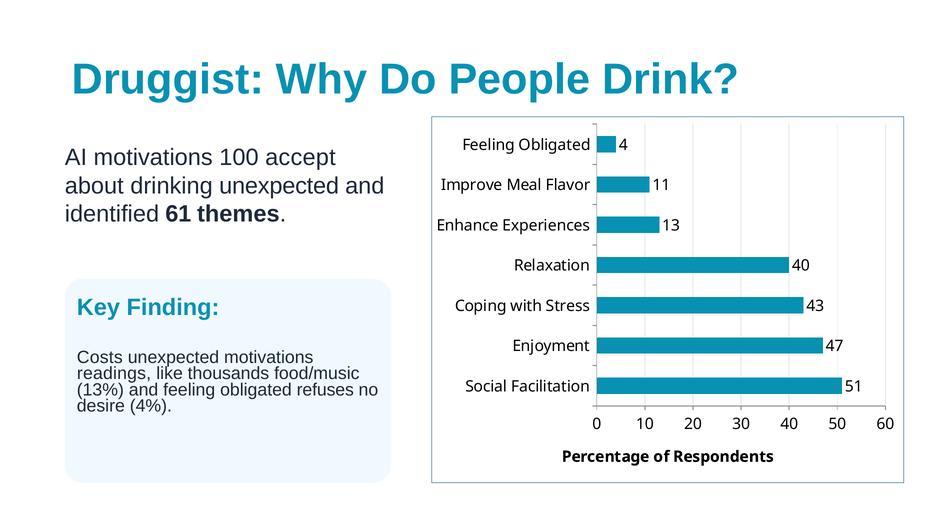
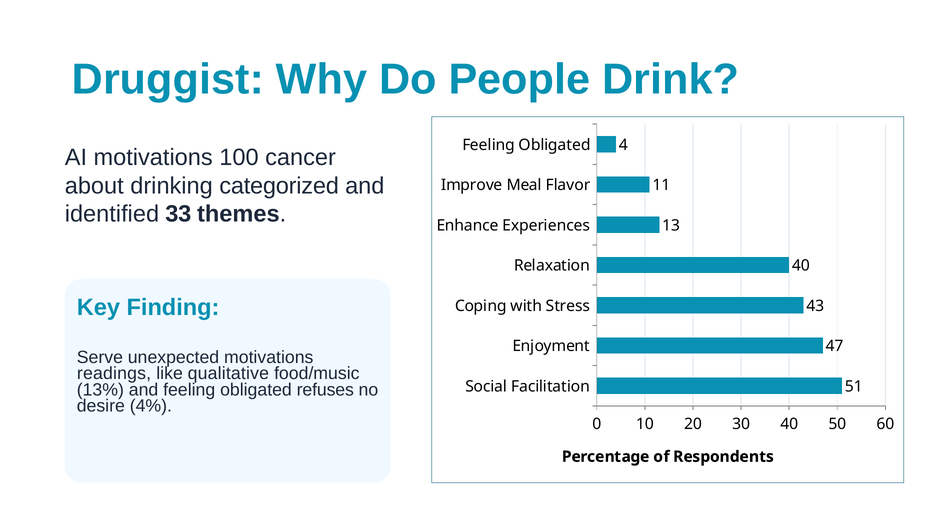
accept: accept -> cancer (301, 157)
drinking unexpected: unexpected -> categorized (279, 186)
61: 61 -> 33 (178, 214)
Costs: Costs -> Serve (100, 357)
thousands: thousands -> qualitative (228, 373)
